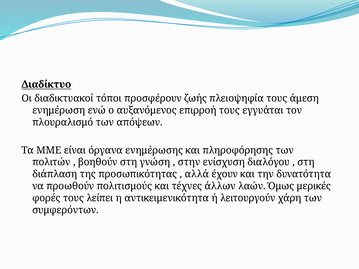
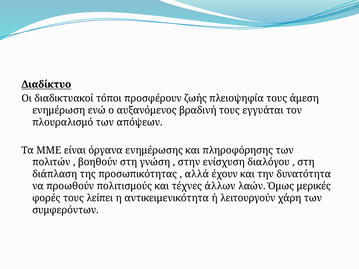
επιρροή: επιρροή -> βραδινή (198, 110)
